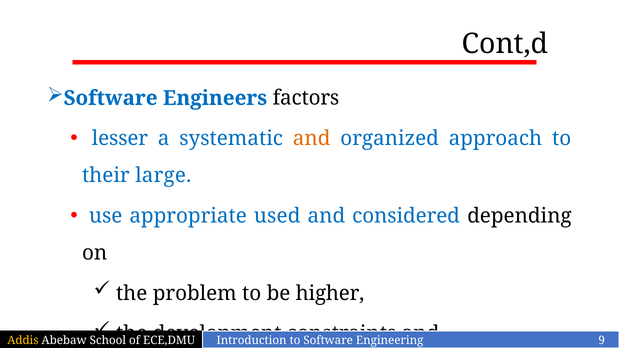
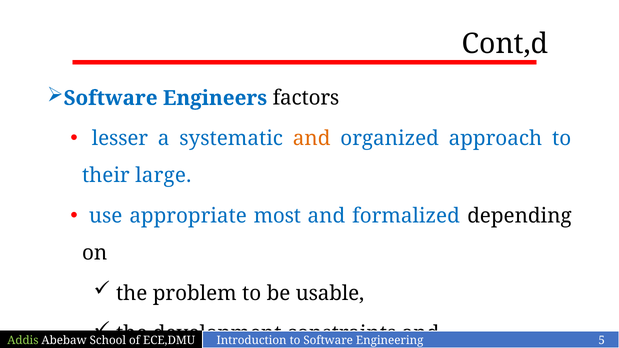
used: used -> most (277, 216)
considered: considered -> formalized (406, 216)
higher: higher -> usable (330, 294)
Addis colour: yellow -> light green (23, 340)
9: 9 -> 5 (602, 340)
